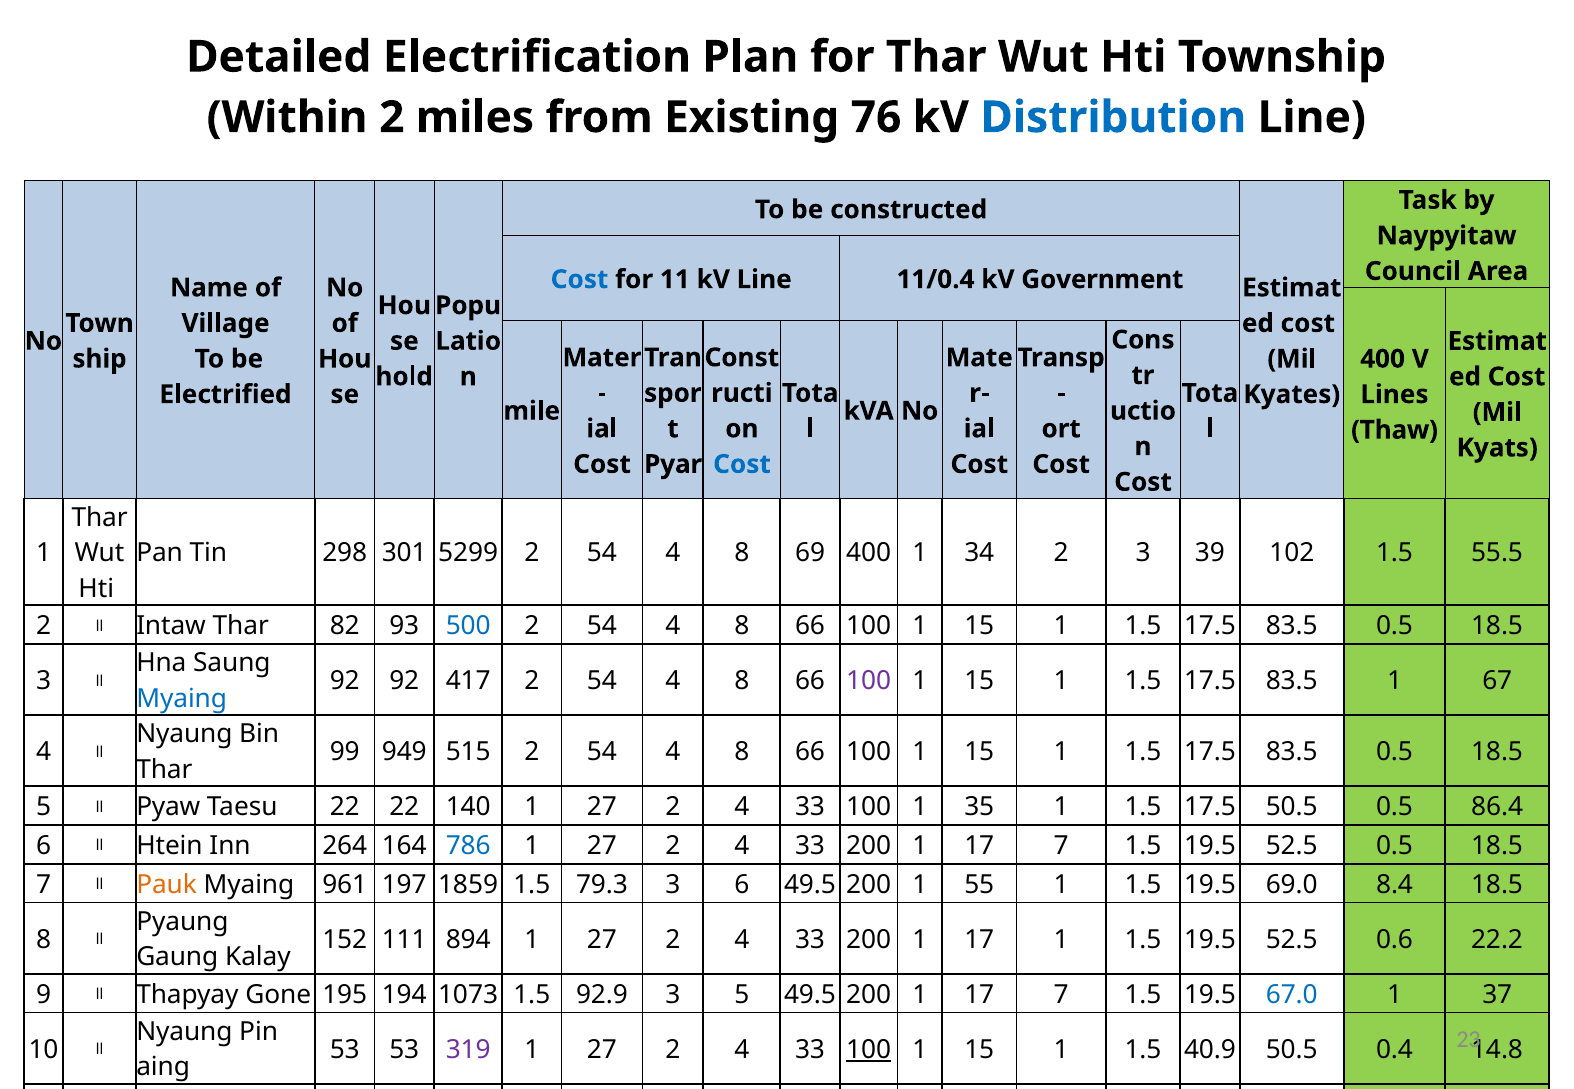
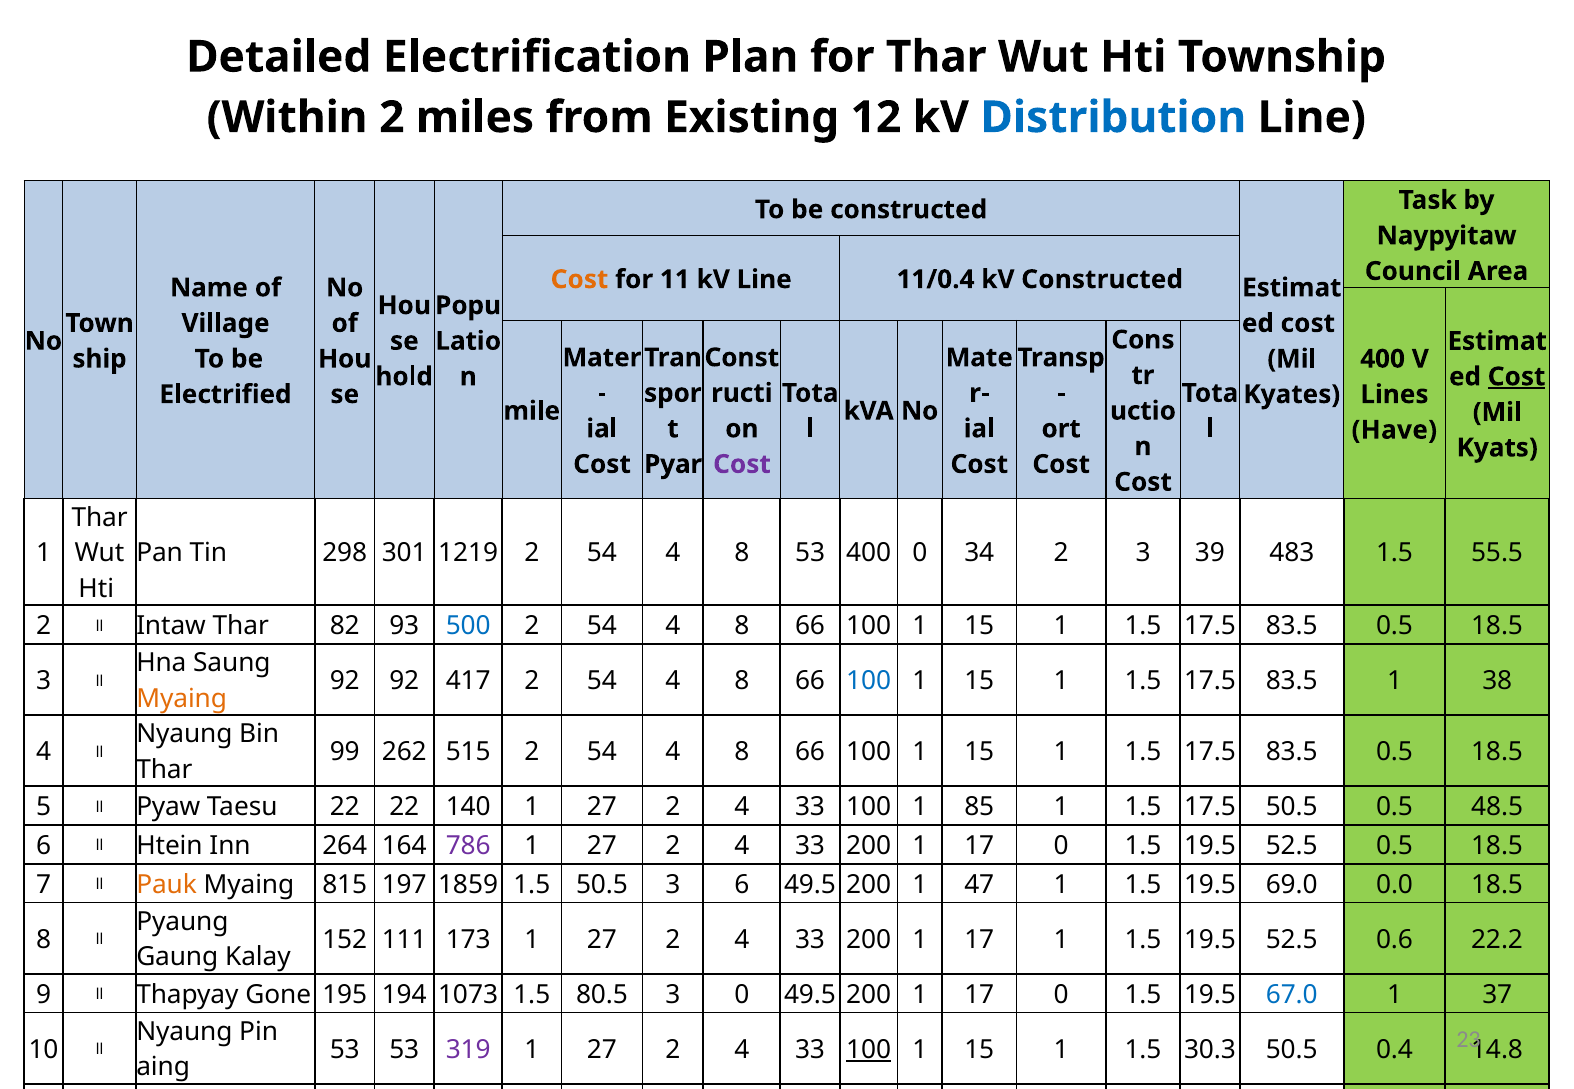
Existing 76: 76 -> 12 (876, 118)
Cost colour: blue -> orange (579, 280)
kV Government: Government -> Constructed (1102, 280)
Cost underline: none -> present (1517, 377)
Thaw: Thaw -> Have (1394, 430)
Cost colour: blue -> purple (742, 465)
5299: 5299 -> 1219 (468, 554)
8 69: 69 -> 53 (810, 554)
400 1: 1 -> 0 (920, 554)
102: 102 -> 483 (1292, 554)
100 colour: purple -> blue (869, 681)
67: 67 -> 38 (1497, 681)
Myaing colour: blue -> orange (182, 699)
949: 949 -> 262 (404, 753)
35: 35 -> 85 (979, 808)
86.4: 86.4 -> 48.5 (1497, 808)
786 colour: blue -> purple (468, 846)
7: 7 -> 0 (1061, 846)
961: 961 -> 815 (345, 885)
1.5 79.3: 79.3 -> 50.5 (602, 885)
1 55: 55 -> 47 (979, 885)
8.4: 8.4 -> 0.0 (1395, 885)
894: 894 -> 173 (468, 940)
92.9: 92.9 -> 80.5 (602, 995)
3 5: 5 -> 0 (742, 995)
7: 7 -> 0 (1061, 995)
40.9: 40.9 -> 30.3 (1210, 1050)
